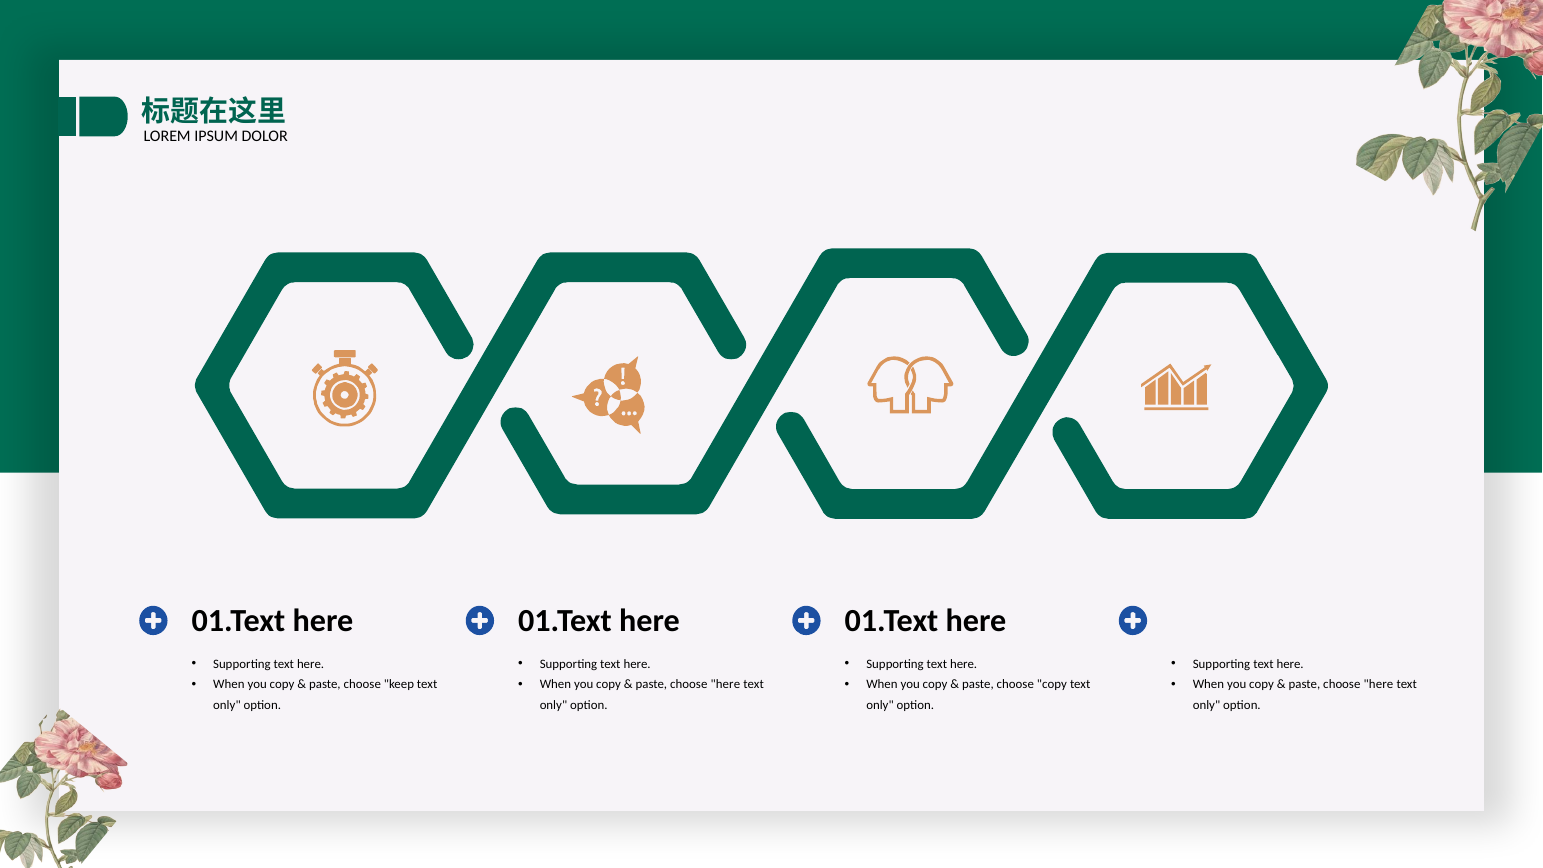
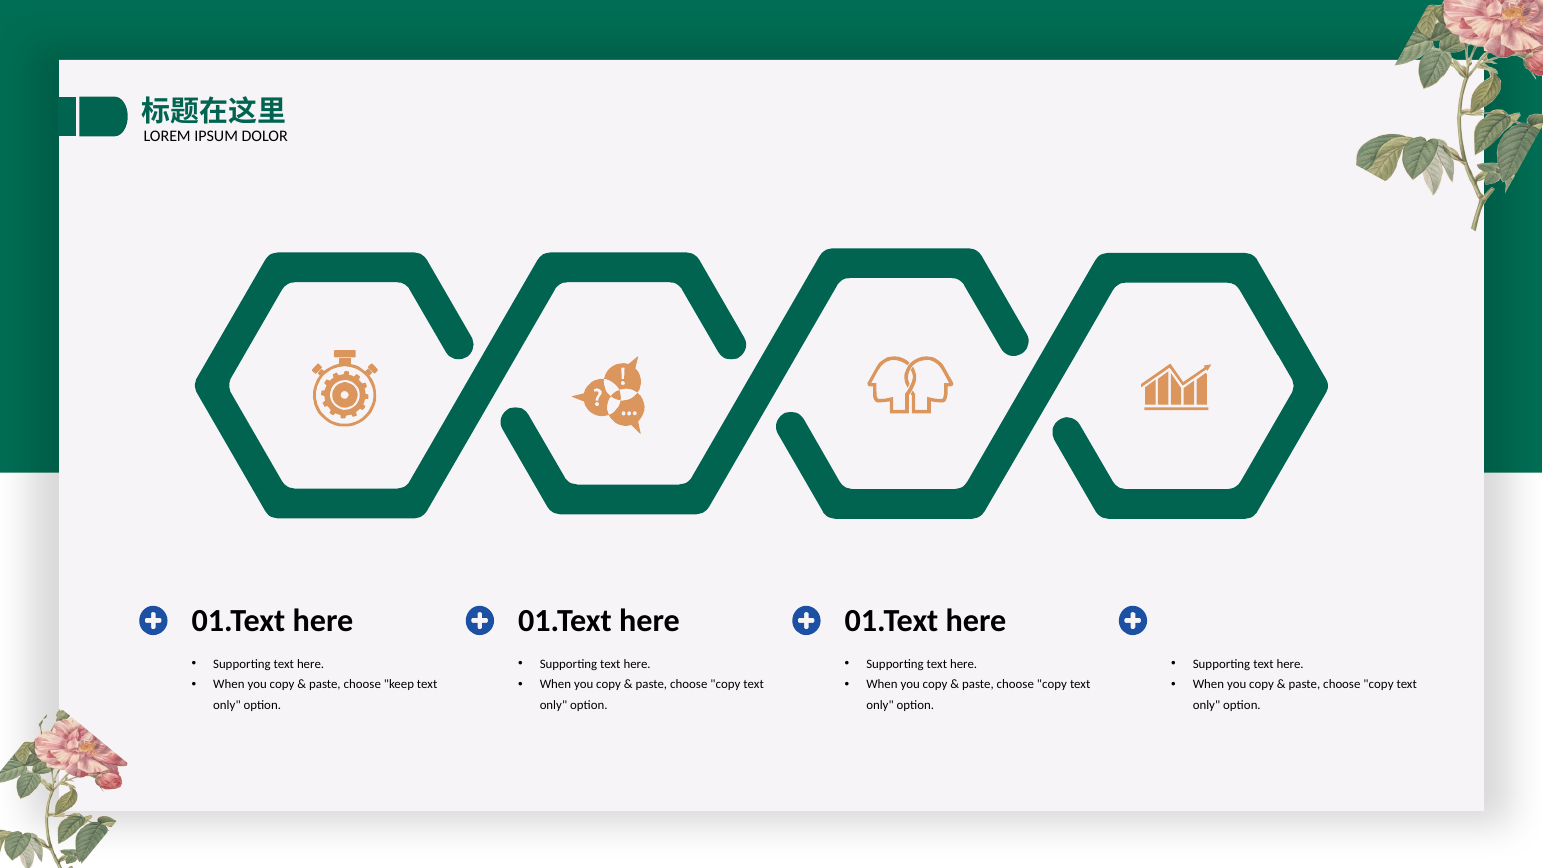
here: here -> copy (725, 685)
here: here -> copy (1379, 685)
